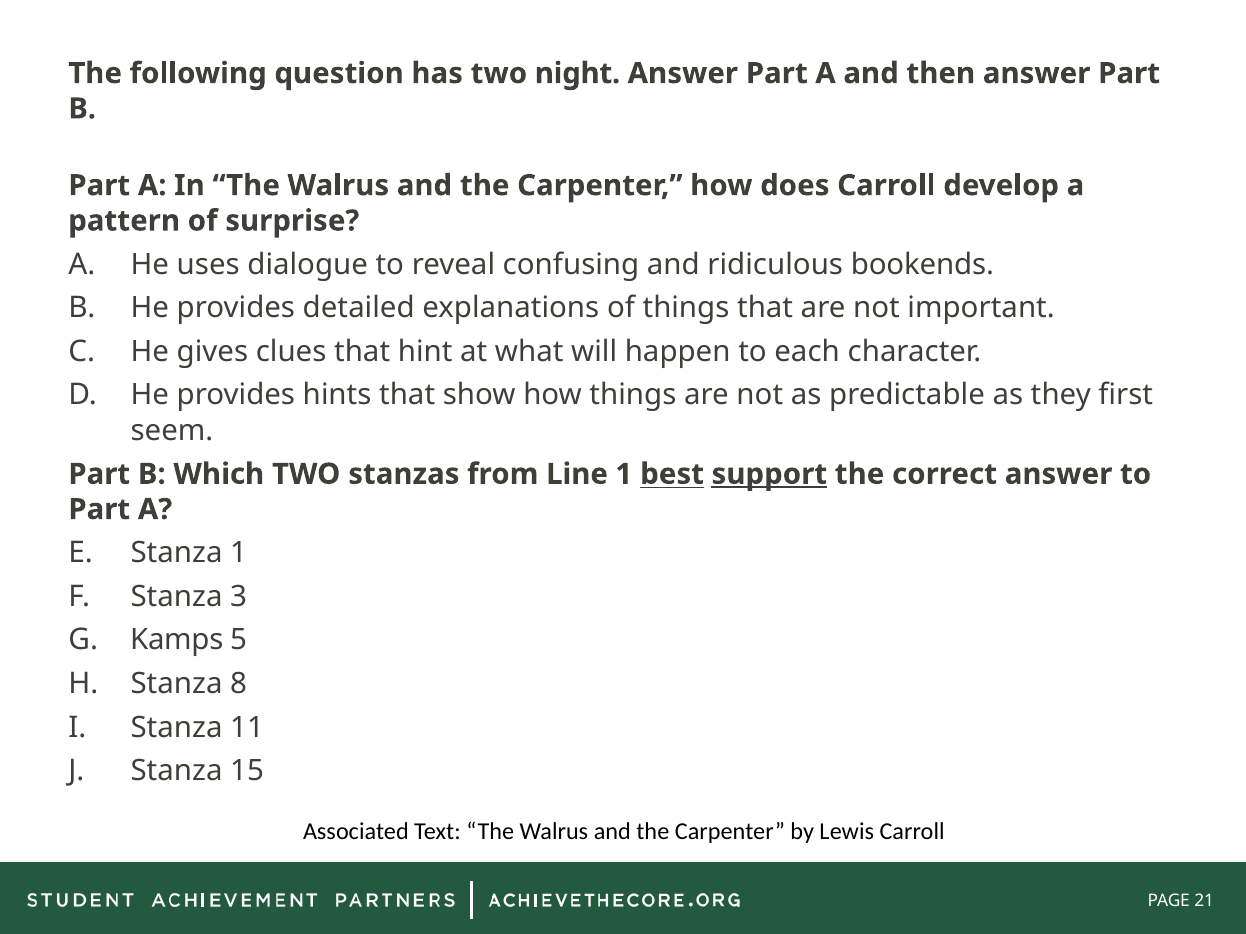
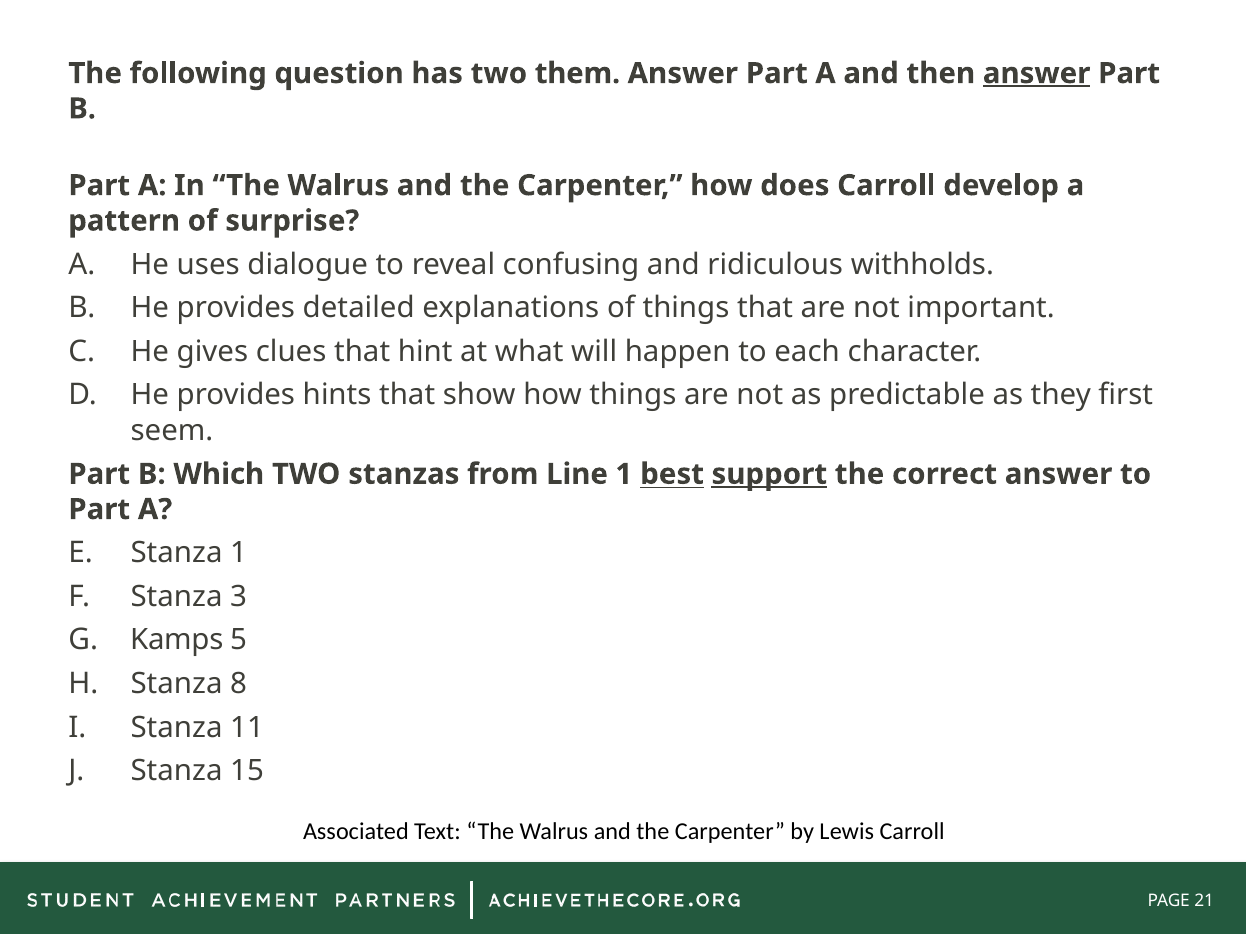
night: night -> them (577, 73)
answer underline: none -> present (1037, 73)
bookends: bookends -> withholds (922, 265)
